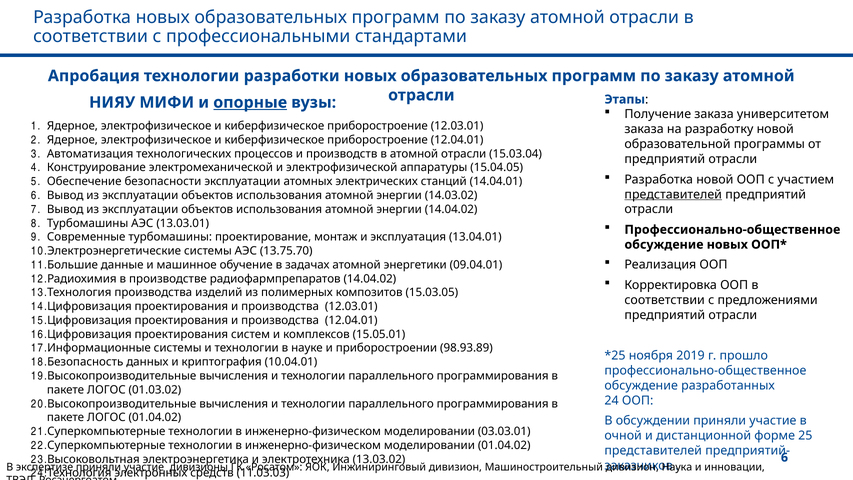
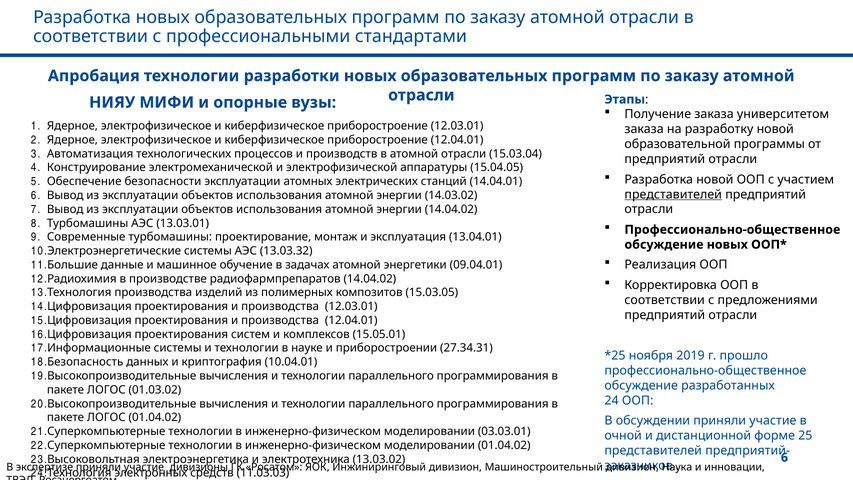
опорные underline: present -> none (250, 102)
13.75.70: 13.75.70 -> 13.03.32 (286, 251)
98.93.89: 98.93.89 -> 27.34.31 (466, 348)
